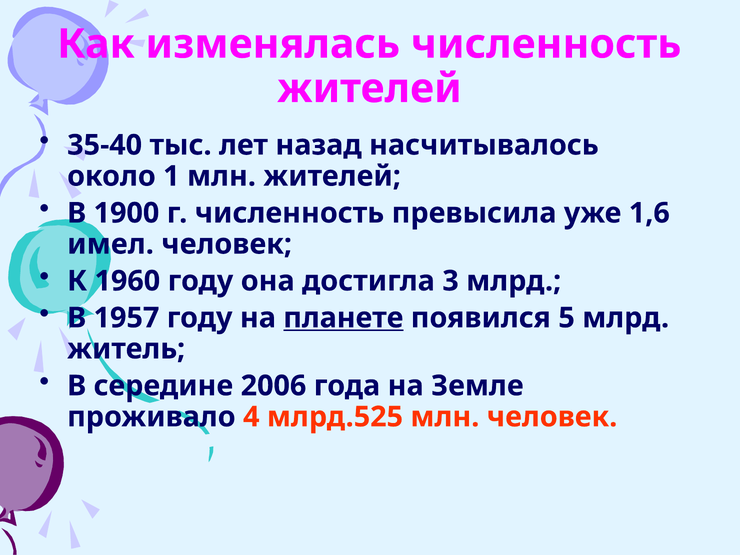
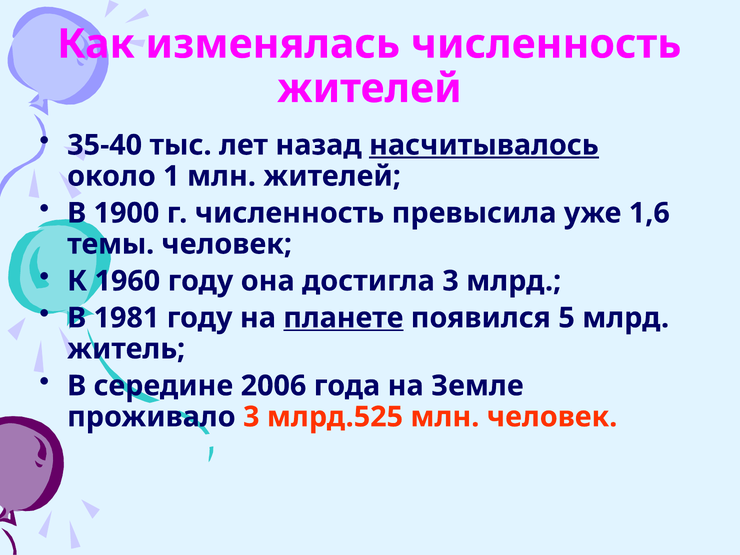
насчитывалось underline: none -> present (484, 145)
имел: имел -> темы (111, 244)
1957: 1957 -> 1981 (126, 318)
проживало 4: 4 -> 3 (251, 417)
